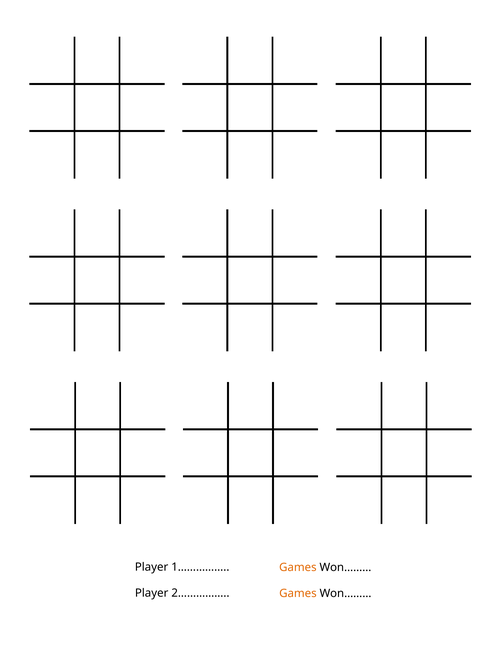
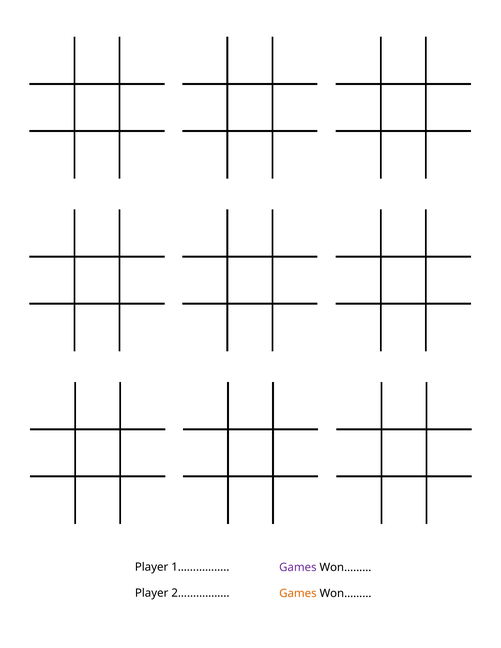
Games colour: orange -> purple (298, 568)
